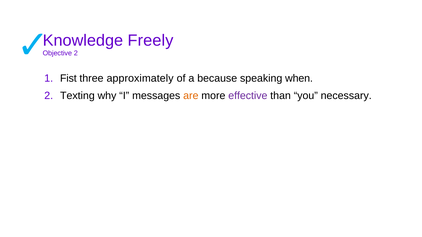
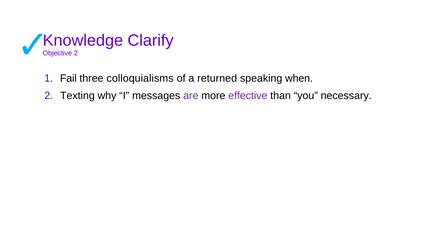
Freely: Freely -> Clarify (151, 41)
Fist: Fist -> Fail (68, 78)
approximately: approximately -> colloquialisms (140, 78)
because: because -> returned (217, 78)
are colour: orange -> purple (191, 96)
